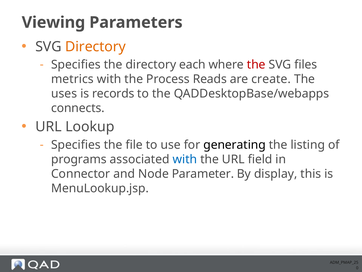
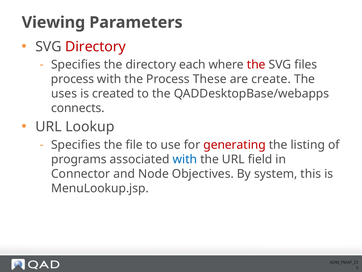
Directory colour: orange -> red (96, 47)
metrics: metrics -> process (73, 79)
Reads: Reads -> These (210, 79)
records: records -> created (113, 93)
generating colour: black -> red (235, 145)
Parameter: Parameter -> Objectives (203, 174)
display: display -> system (276, 174)
